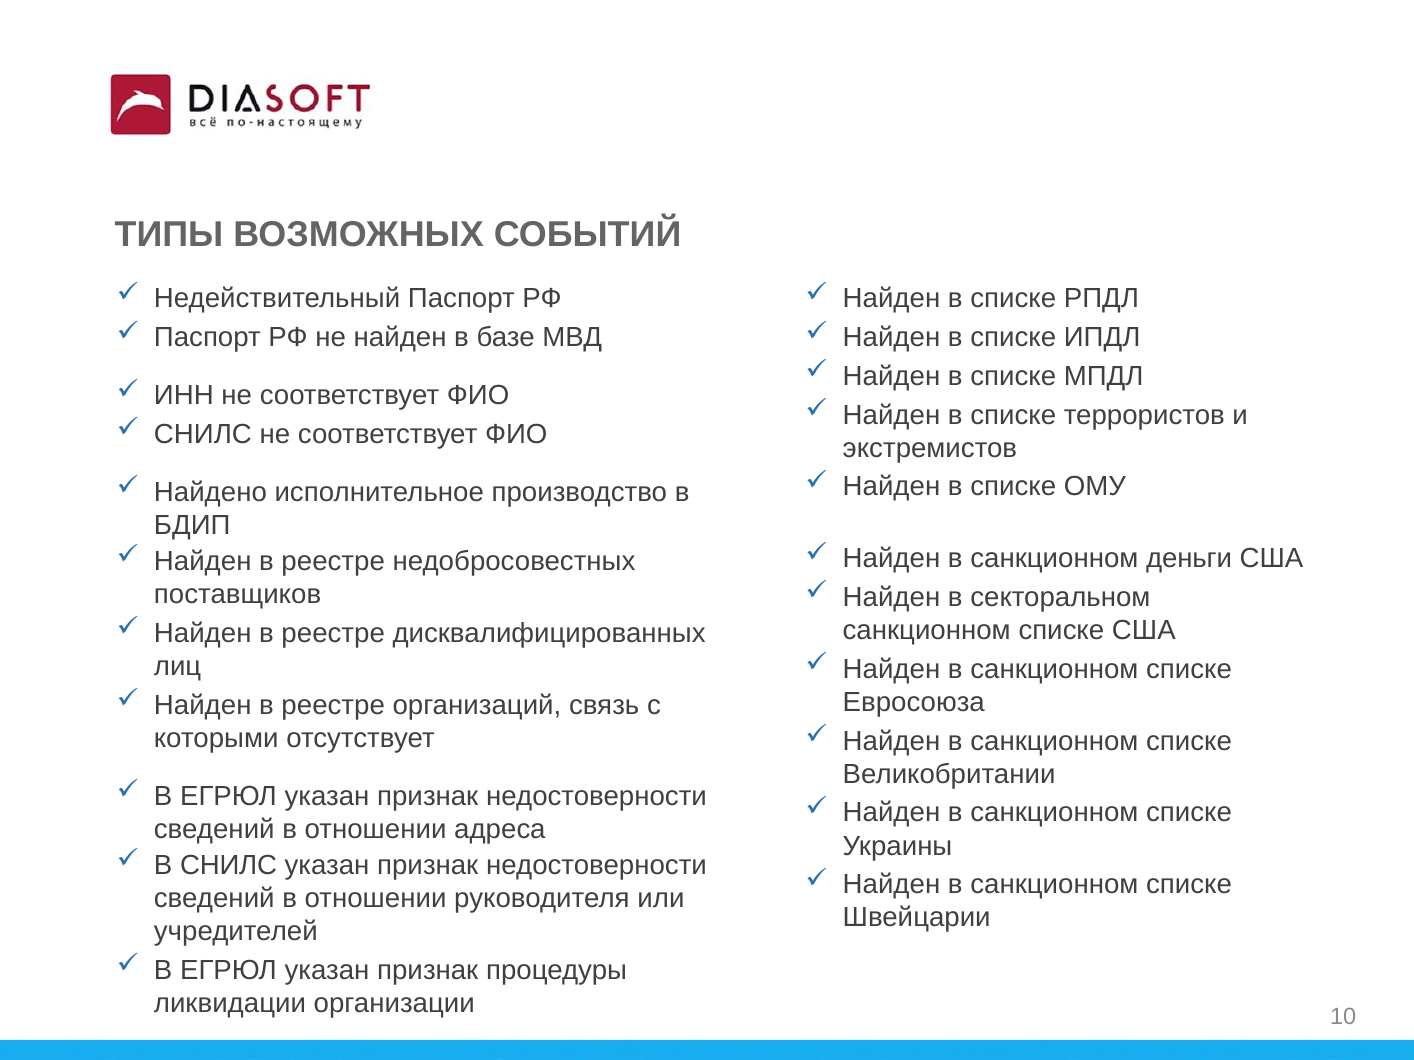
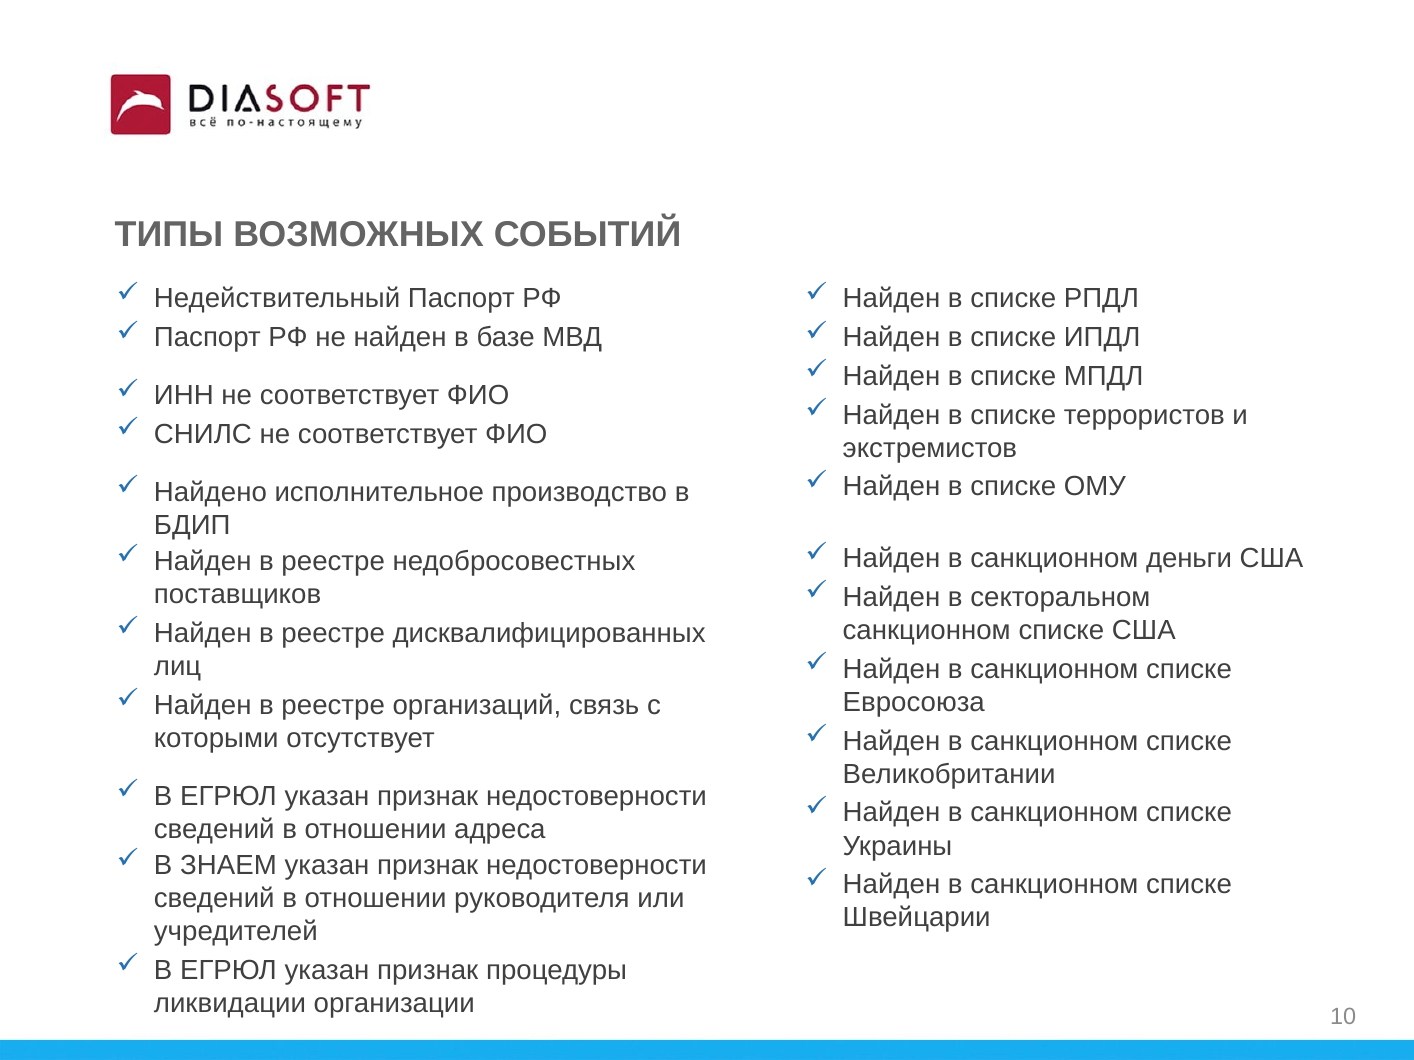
В СНИЛС: СНИЛС -> ЗНАЕМ (228, 866)
